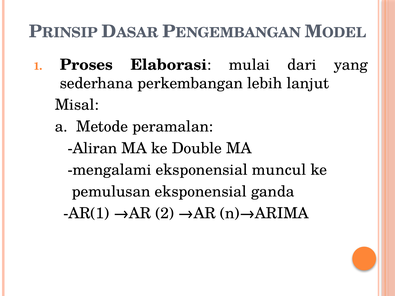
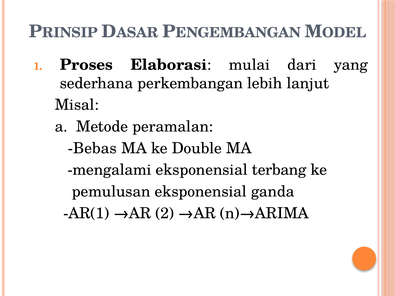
Aliran: Aliran -> Bebas (92, 148)
muncul: muncul -> terbang (279, 170)
